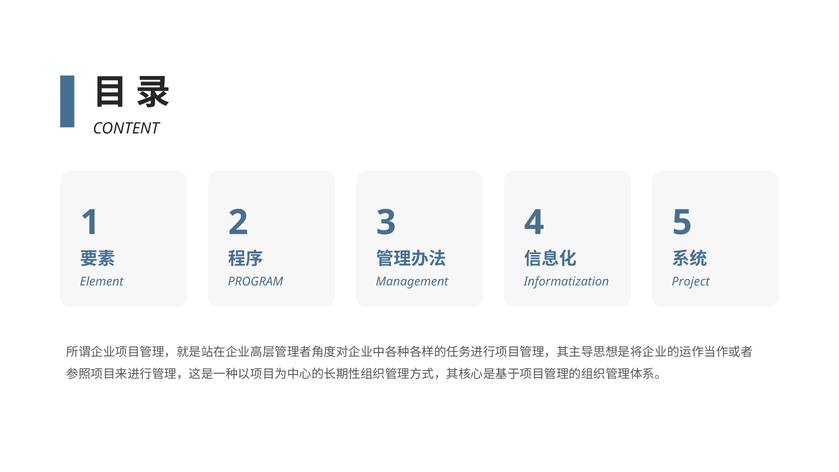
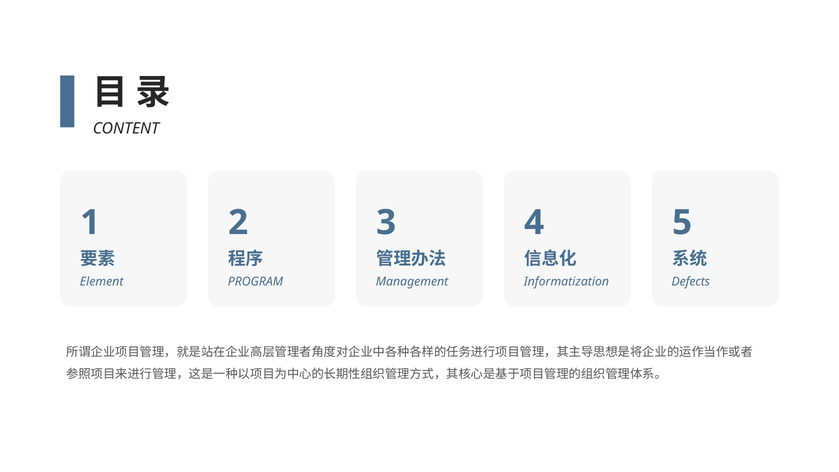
Project: Project -> Defects (691, 281)
